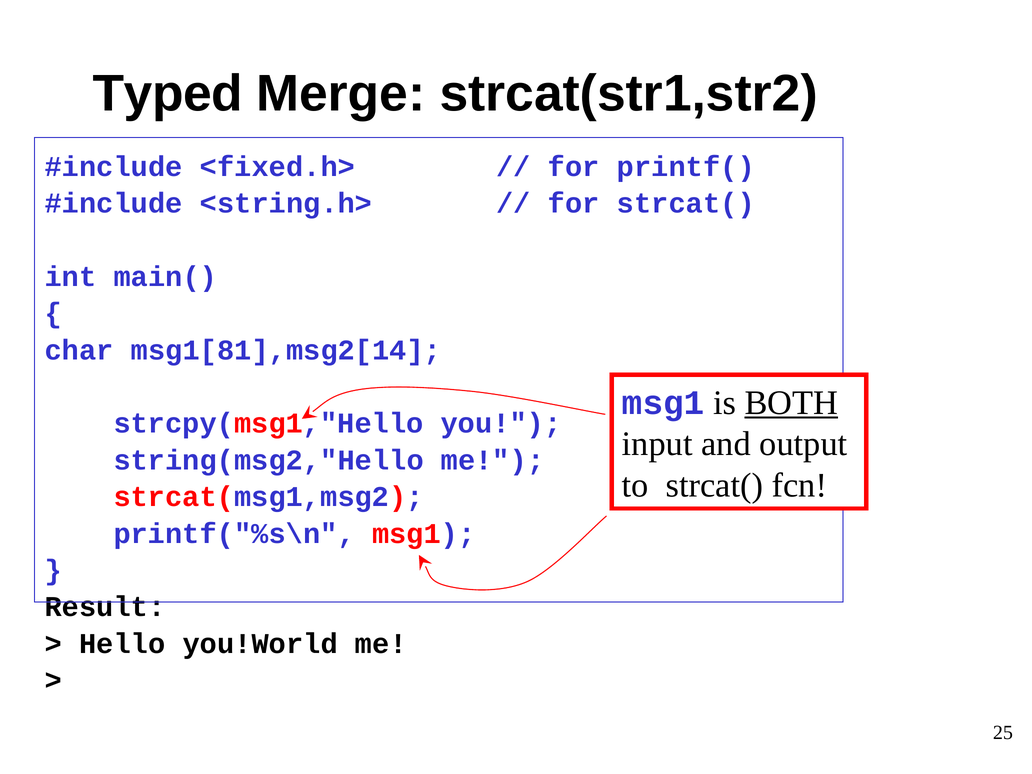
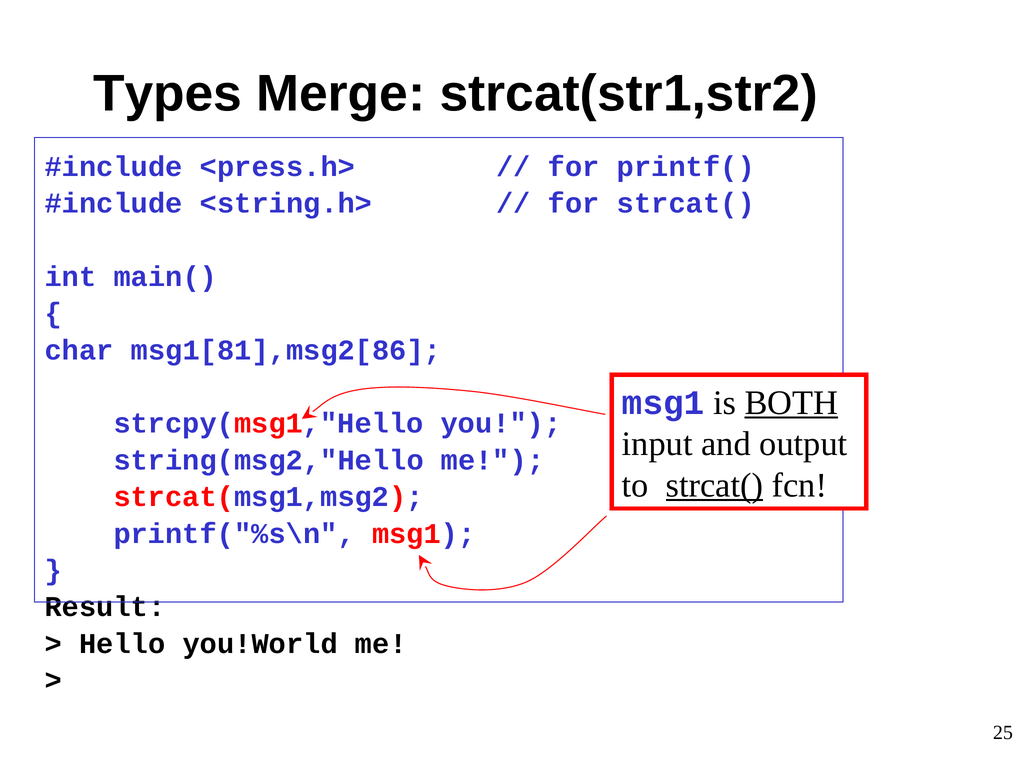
Typed: Typed -> Types (168, 94)
<fixed.h>: <fixed.h> -> <press.h> (277, 167)
msg1[81],msg2[14: msg1[81],msg2[14 -> msg1[81],msg2[86 (286, 350)
strcat( underline: none -> present (714, 485)
